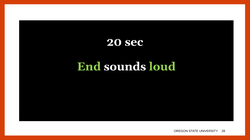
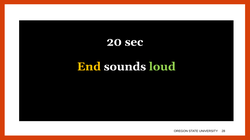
End colour: light green -> yellow (89, 67)
